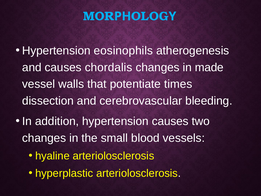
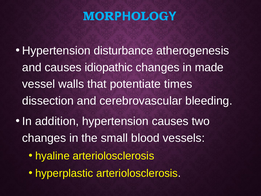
eosinophils: eosinophils -> disturbance (123, 51)
chordalis: chordalis -> idiopathic (109, 67)
